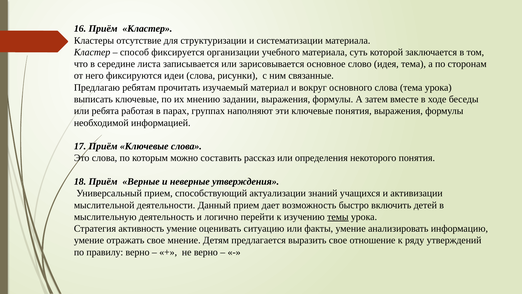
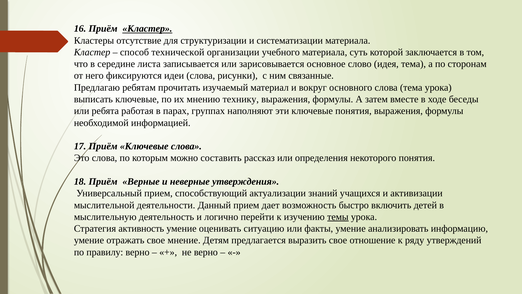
Кластер underline: none -> present (147, 29)
фиксируется: фиксируется -> технической (178, 52)
задании: задании -> технику (241, 99)
